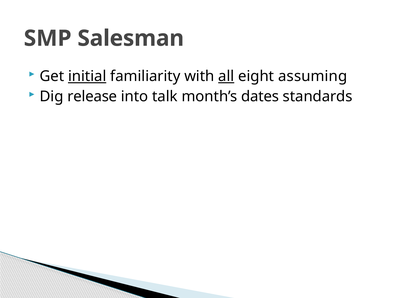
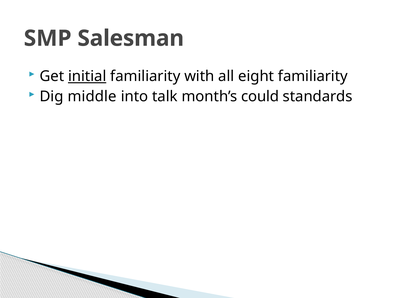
all underline: present -> none (226, 76)
eight assuming: assuming -> familiarity (313, 76)
release: release -> middle (92, 96)
dates: dates -> could (260, 96)
